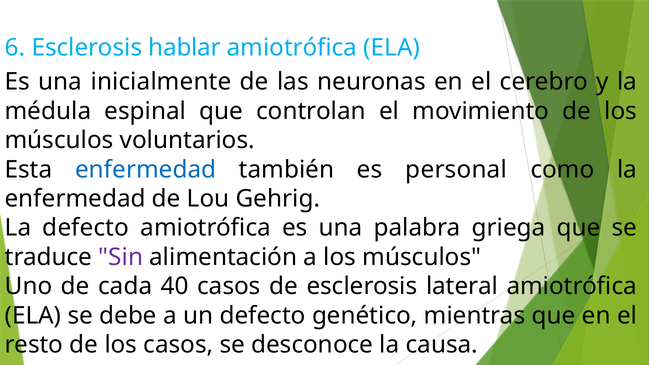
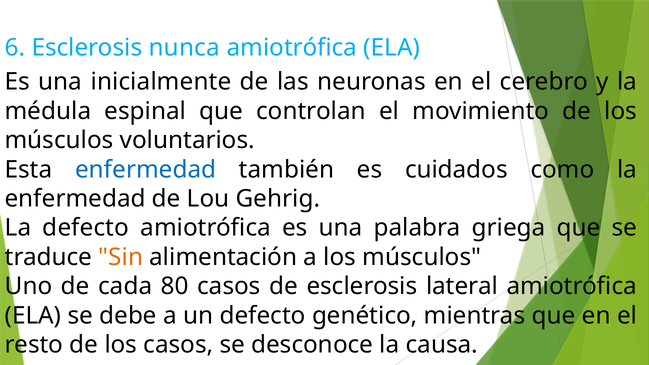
hablar: hablar -> nunca (184, 48)
personal: personal -> cuidados (456, 170)
Sin colour: purple -> orange (121, 257)
40: 40 -> 80 (175, 286)
